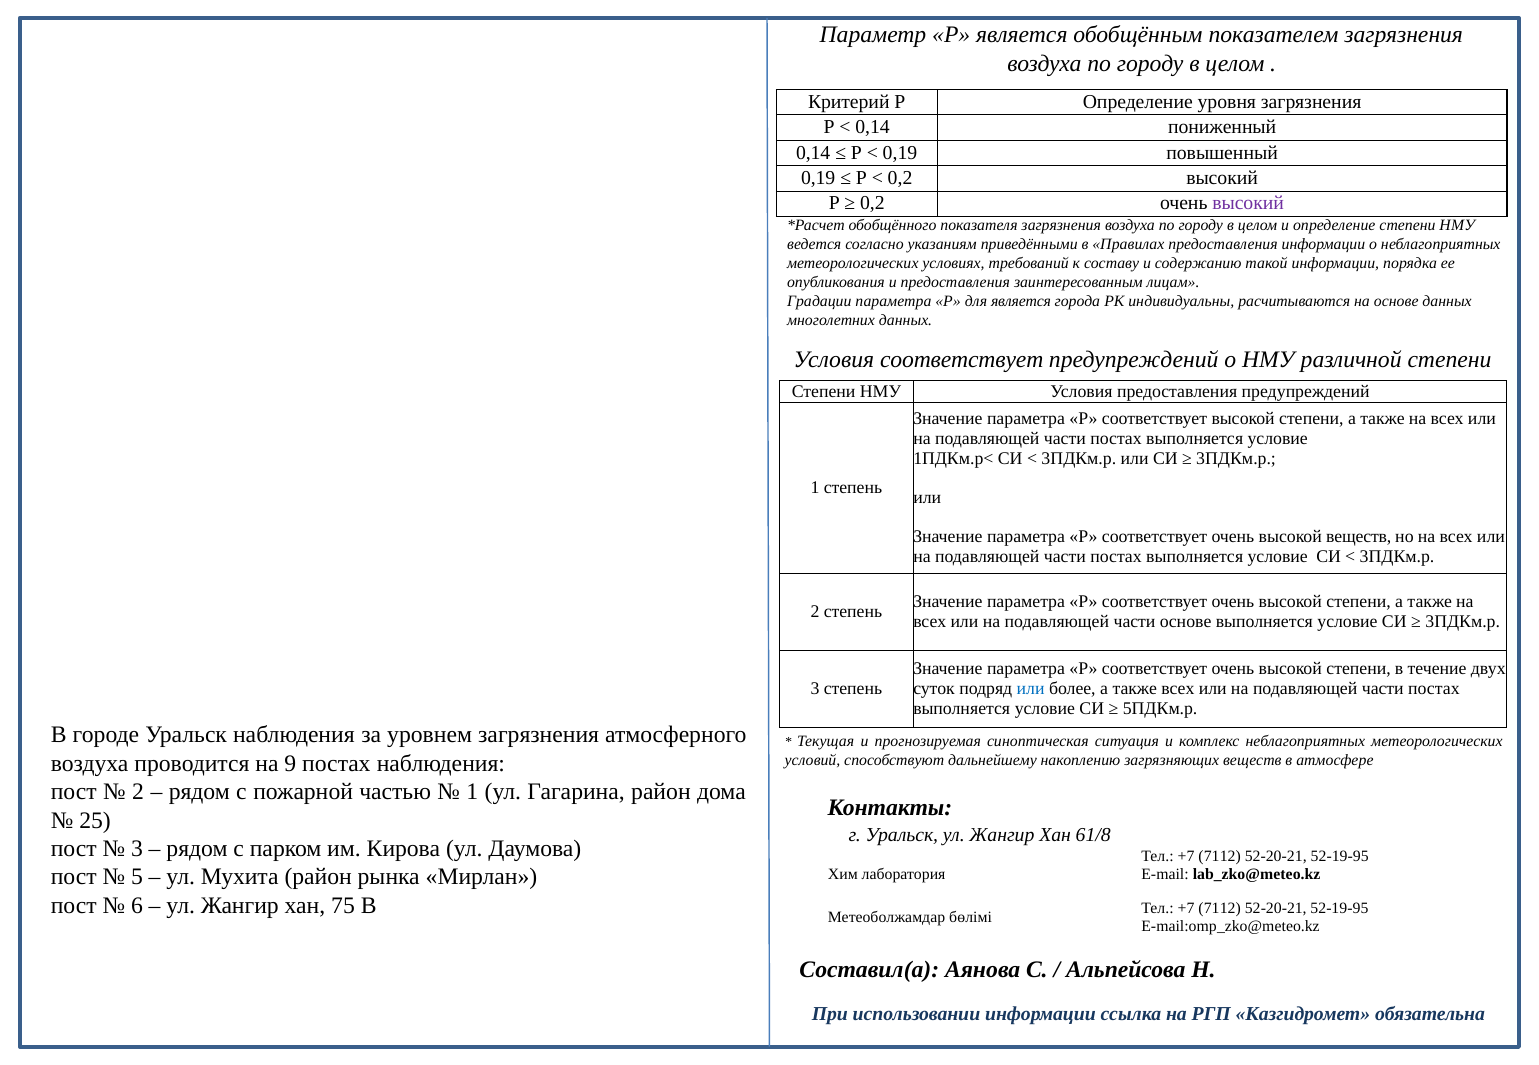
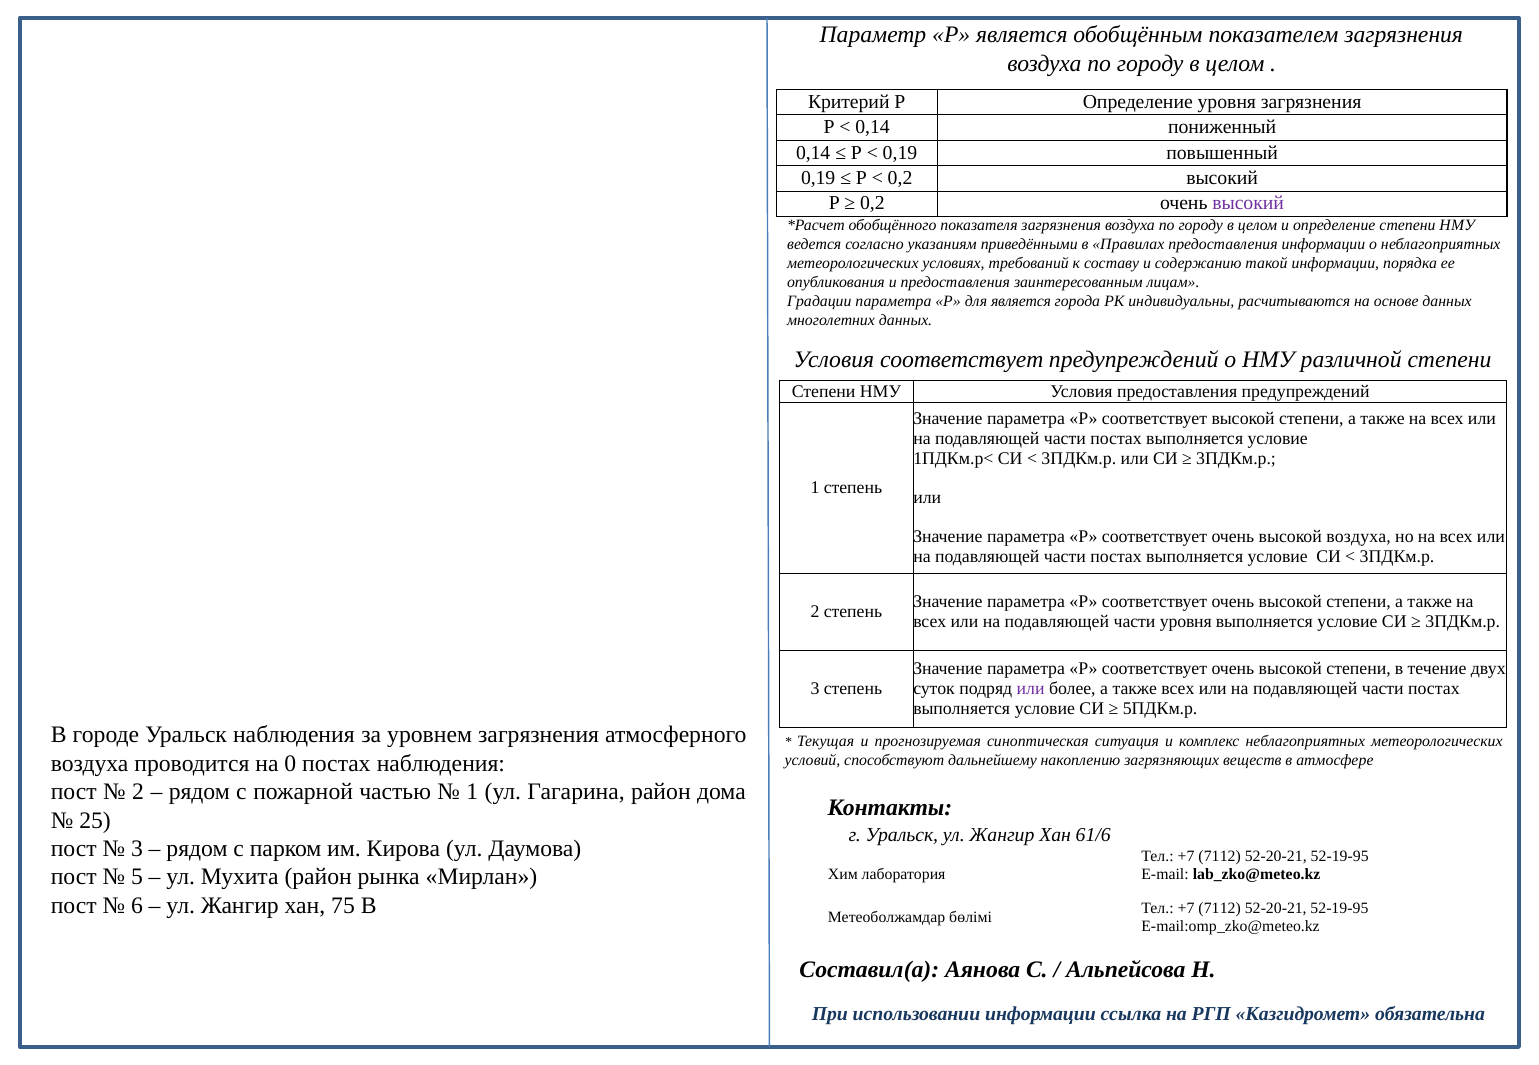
высокой веществ: веществ -> воздуха (1359, 537)
части основе: основе -> уровня (1186, 622)
или colour: blue -> purple (1031, 689)
9: 9 -> 0 (290, 764)
61/8: 61/8 -> 61/6 (1093, 836)
